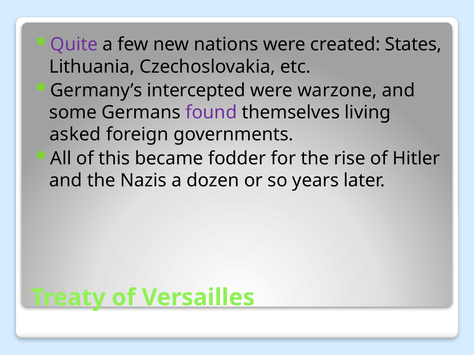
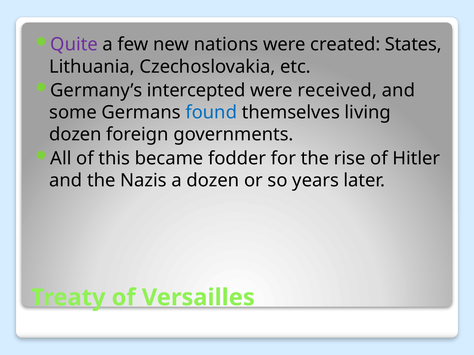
warzone: warzone -> received (337, 90)
found colour: purple -> blue (211, 113)
asked: asked -> dozen (75, 135)
